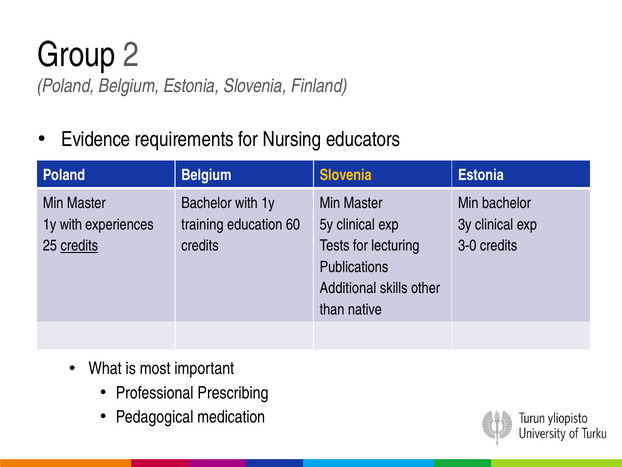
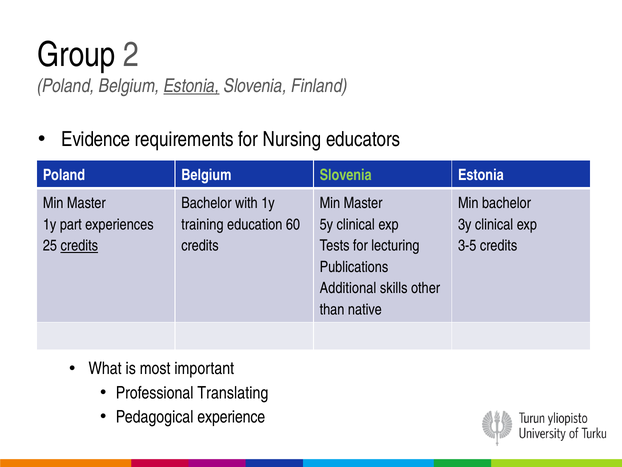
Estonia underline: none -> present (192, 86)
Slovenia colour: yellow -> light green (346, 175)
1y with: with -> part (71, 224)
3-0: 3-0 -> 3-5 (467, 245)
Prescribing: Prescribing -> Translating (233, 393)
medication: medication -> experience (231, 417)
